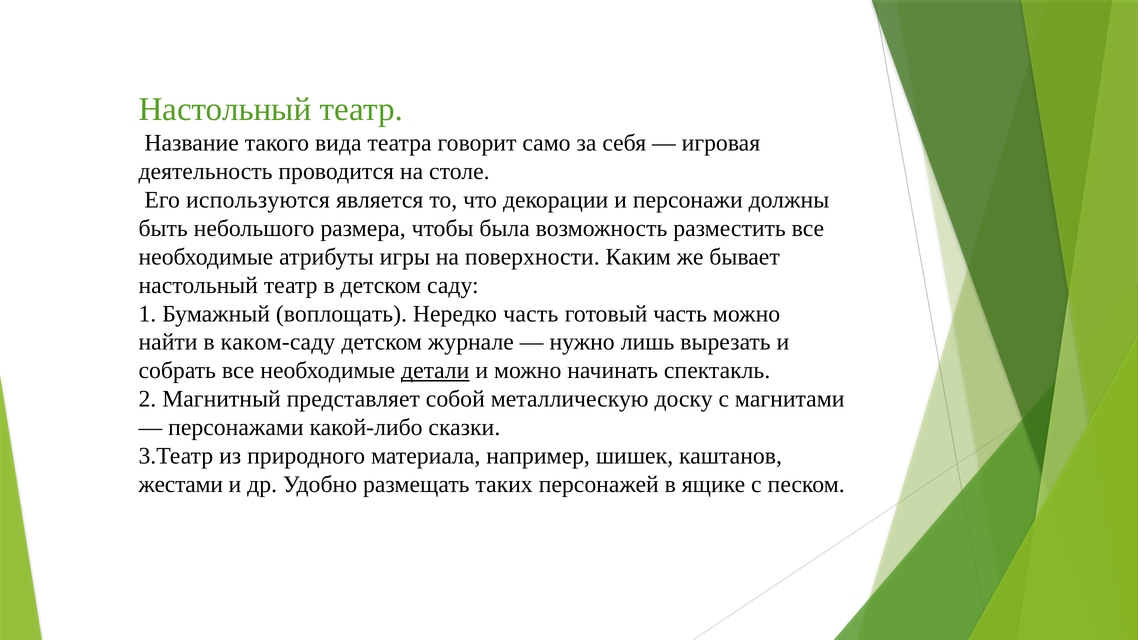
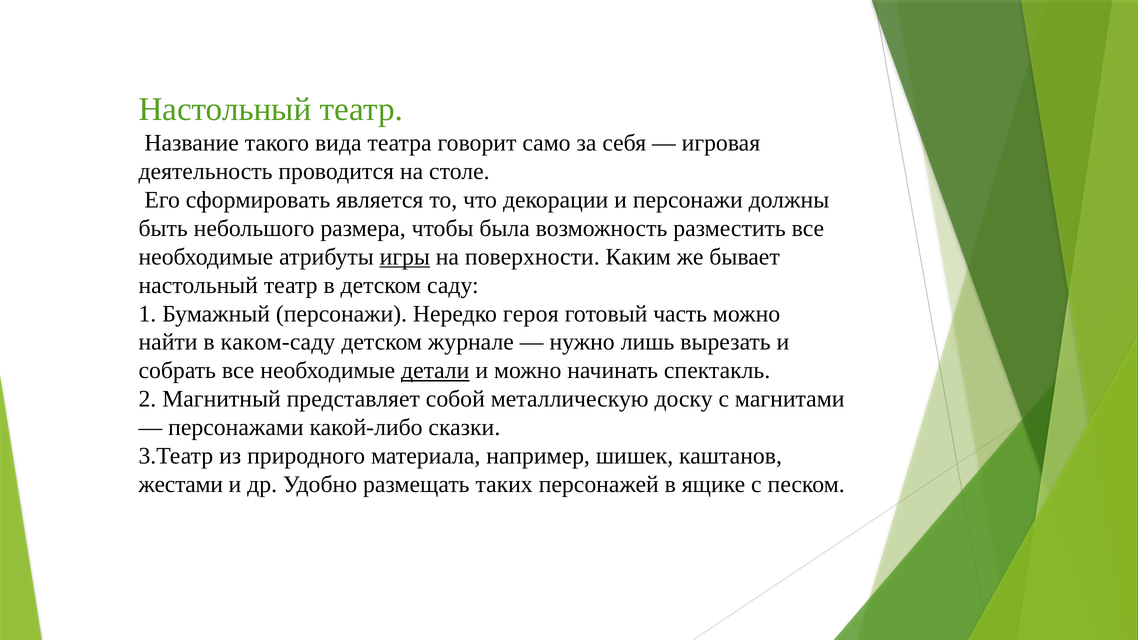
используются: используются -> сформировать (258, 200)
игры underline: none -> present (405, 257)
Бумажный воплощать: воплощать -> персонажи (341, 314)
Нередко часть: часть -> героя (531, 314)
